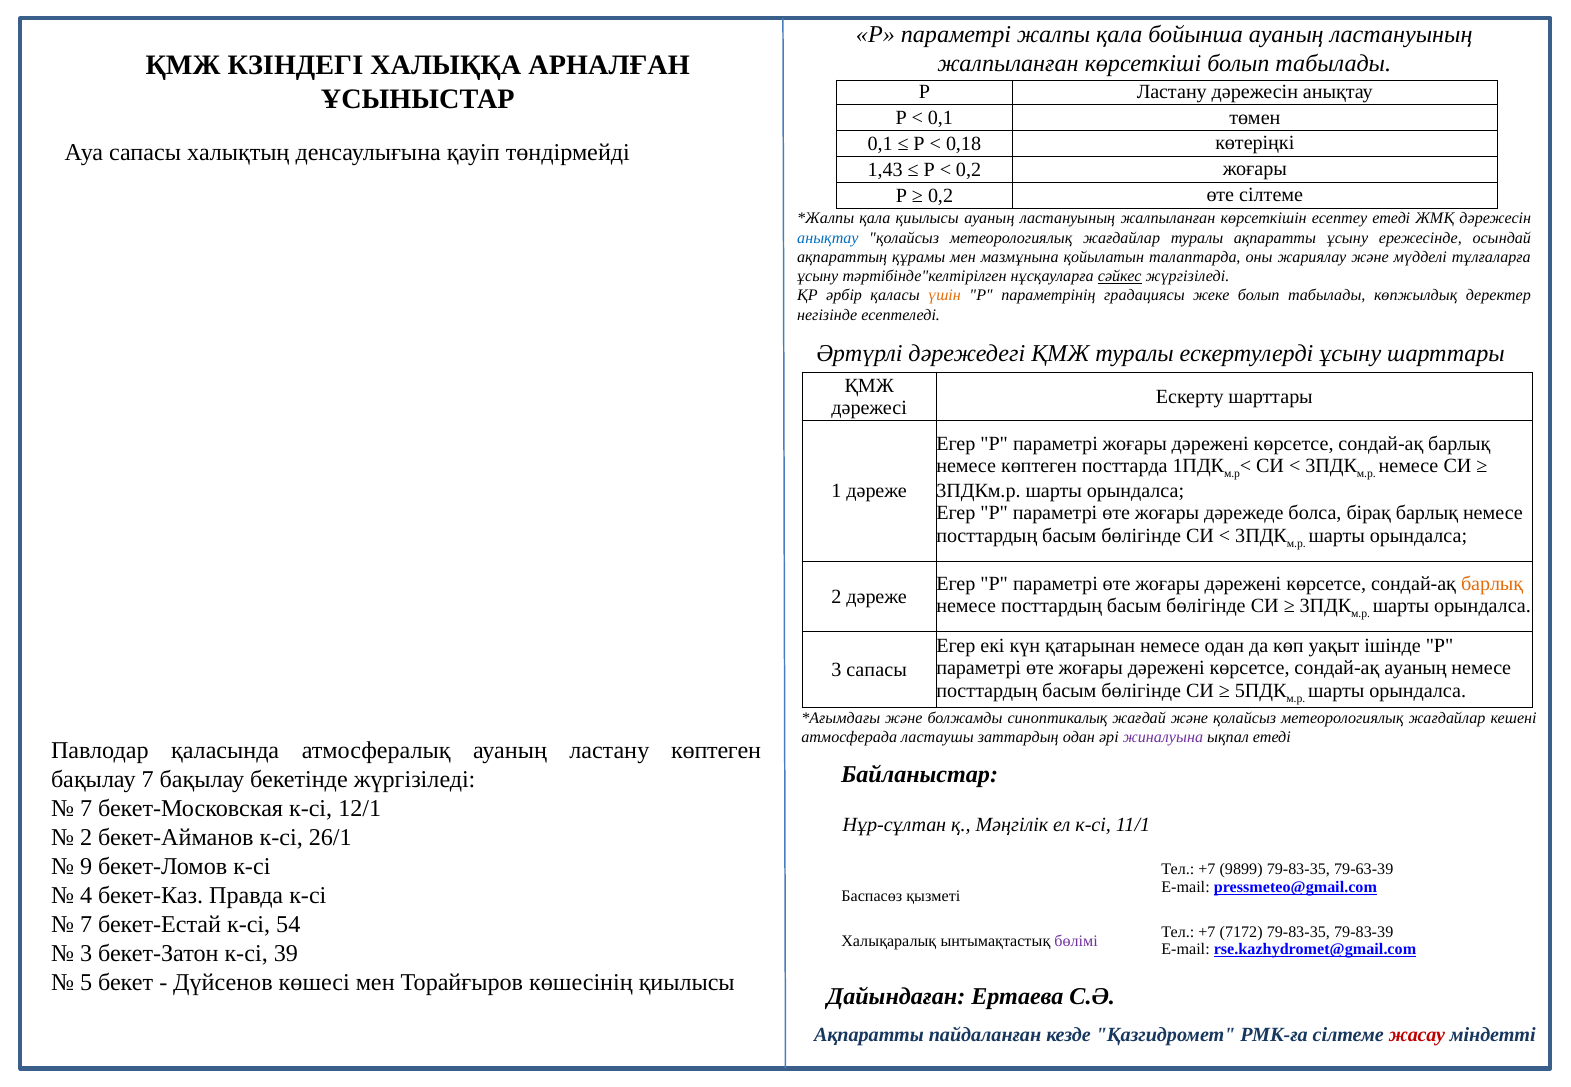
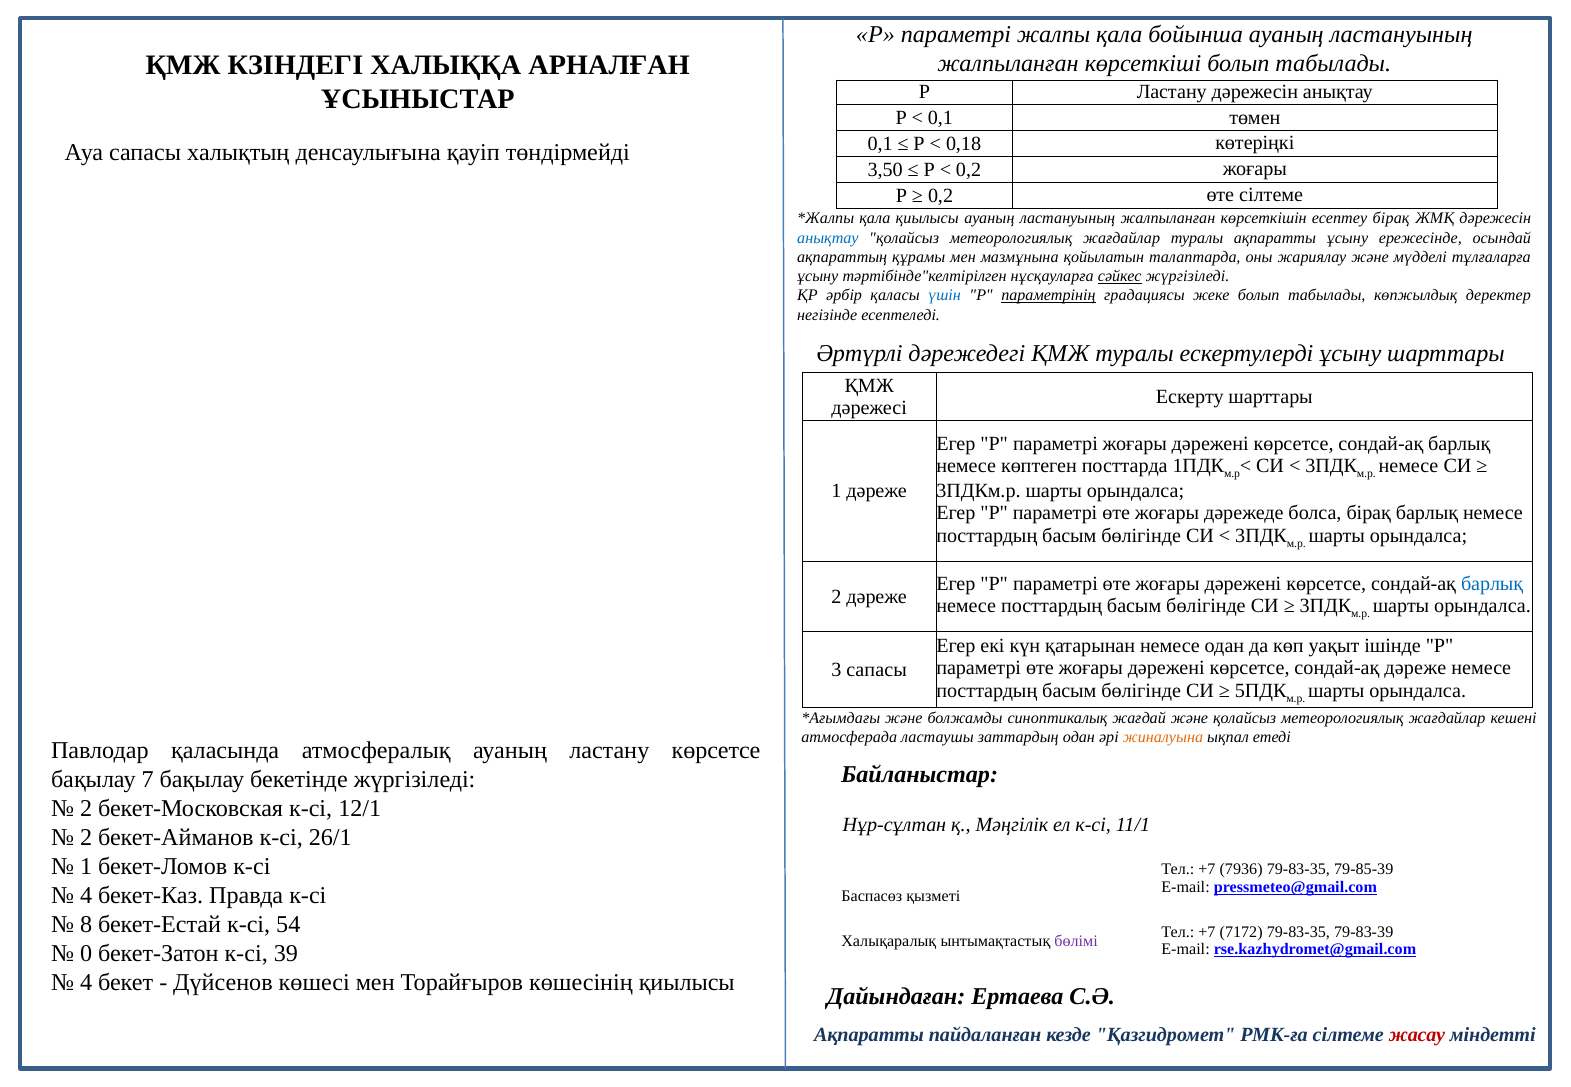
1,43: 1,43 -> 3,50 (885, 170)
есептеу етеді: етеді -> бірақ (1391, 219)
үшін colour: orange -> blue (945, 296)
параметрінің underline: none -> present (1048, 296)
барлық colour: orange -> blue (1492, 584)
сондай-ақ ауаның: ауаның -> дәреже (1415, 669)
жиналуына colour: purple -> orange (1163, 738)
ластану көптеген: көптеген -> көрсетсе (716, 751)
7: 7 -> 2 (86, 809)
9: 9 -> 1 (86, 867)
9899: 9899 -> 7936 (1241, 869)
79-63-39: 79-63-39 -> 79-85-39 (1364, 869)
7: 7 -> 8 (86, 925)
3: 3 -> 0 (86, 954)
5: 5 -> 4 (86, 983)
